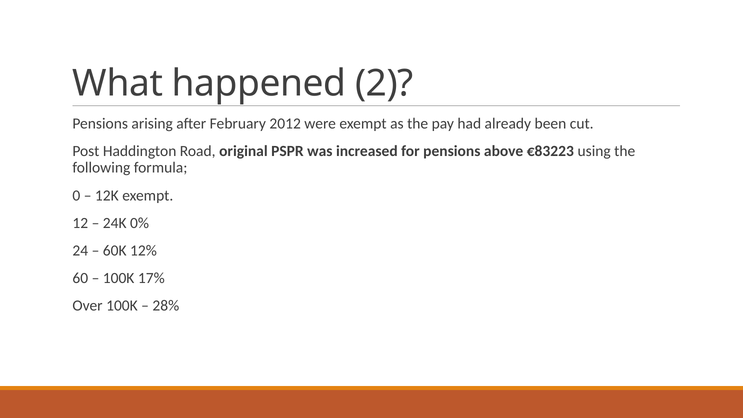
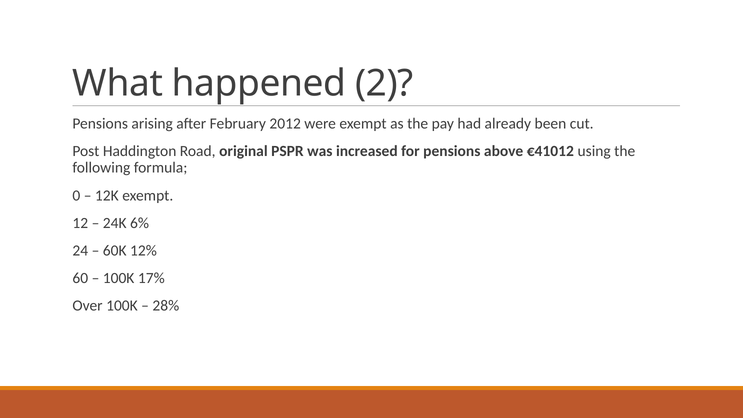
€83223: €83223 -> €41012 (550, 151)
0%: 0% -> 6% (140, 223)
